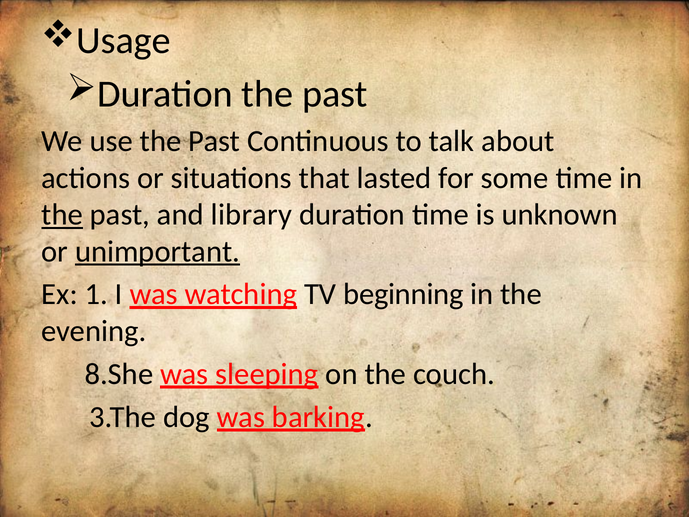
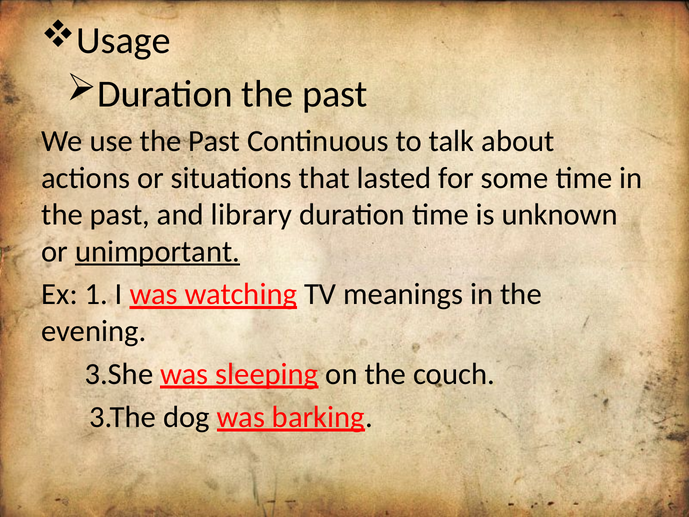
the underline: present -> none (62, 215)
beginning: beginning -> meanings (403, 294)
8.She: 8.She -> 3.She (119, 374)
